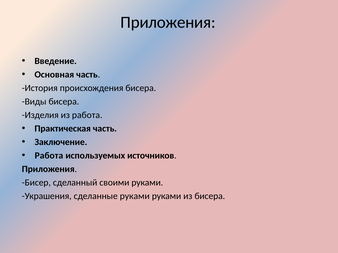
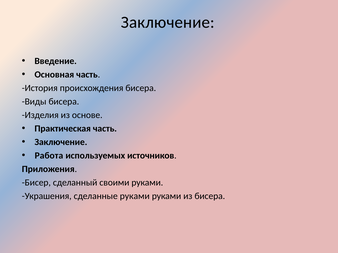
Приложения: Приложения -> Заключение (168, 22)
из работа: работа -> основе (87, 115)
